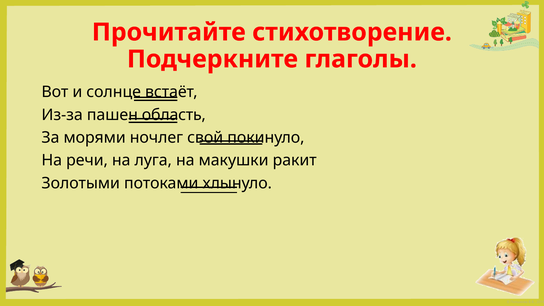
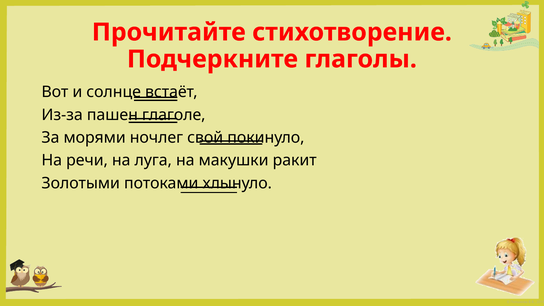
область: область -> глаголе (174, 115)
